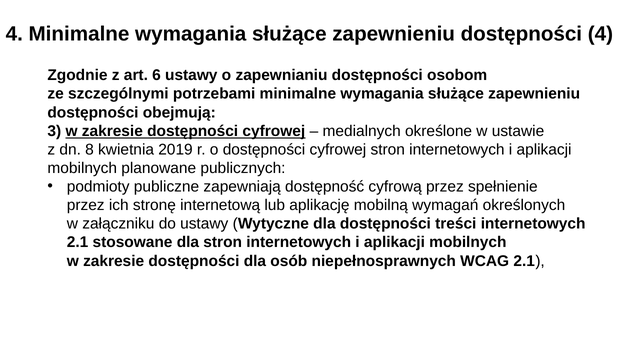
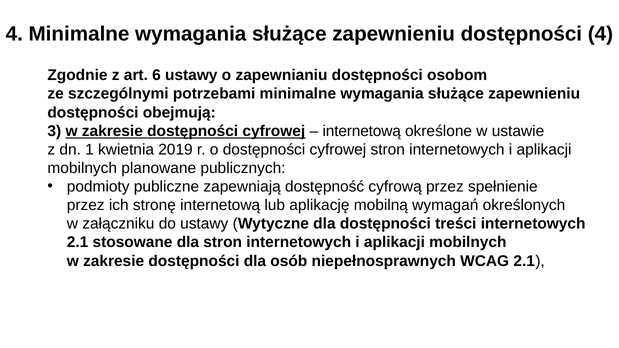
medialnych: medialnych -> internetową (362, 131)
8: 8 -> 1 (89, 150)
